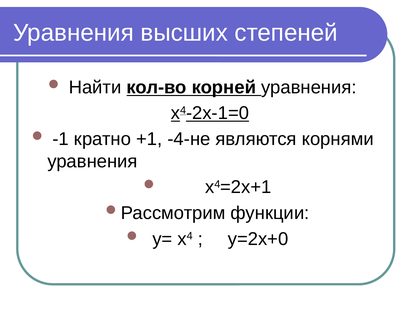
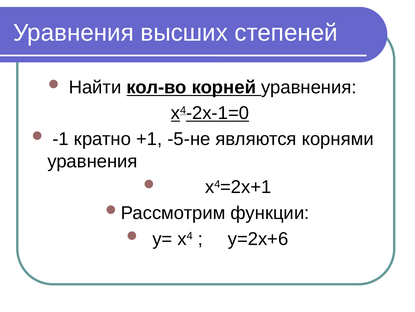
-4-не: -4-не -> -5-не (189, 139)
у=2х+0: у=2х+0 -> у=2х+6 (258, 238)
